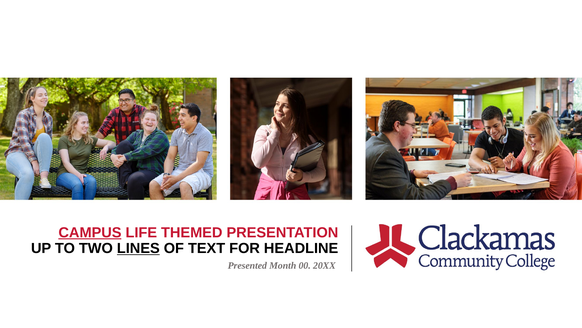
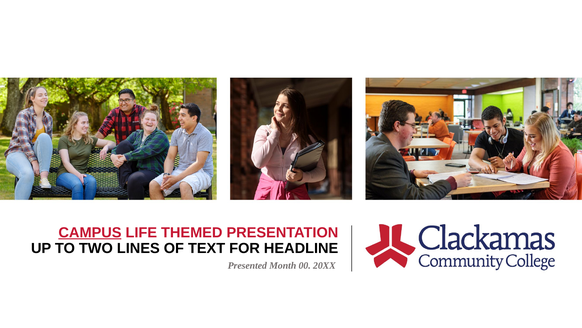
LINES underline: present -> none (138, 248)
